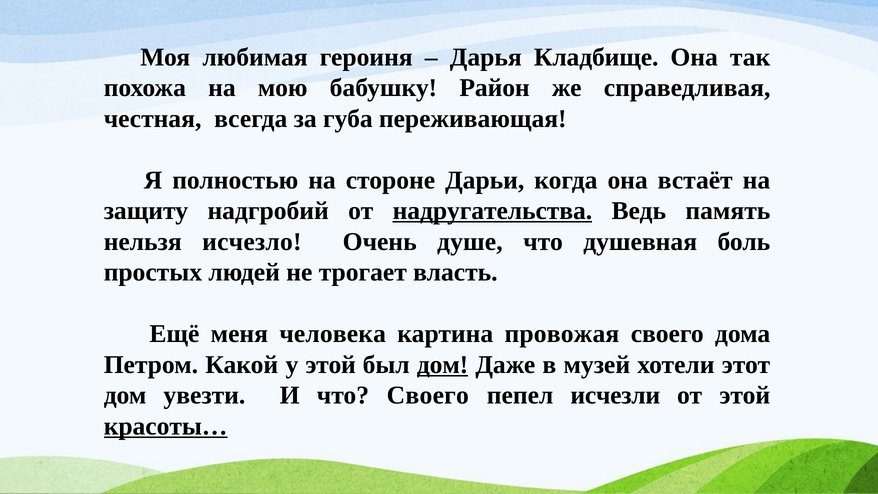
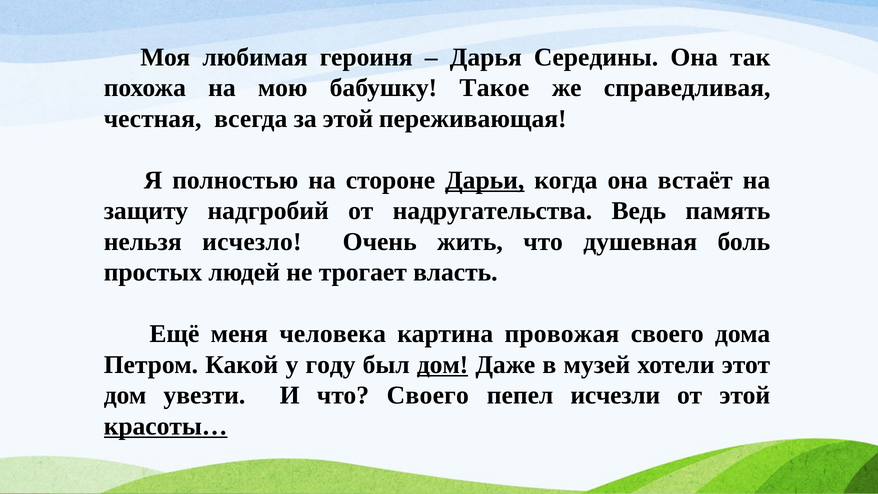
Кладбище: Кладбище -> Середины (596, 57)
Район: Район -> Такое (494, 88)
за губа: губа -> этой (348, 119)
Дарьи underline: none -> present (485, 180)
надругательства underline: present -> none (492, 211)
душе: душе -> жить (470, 242)
у этой: этой -> году (331, 365)
